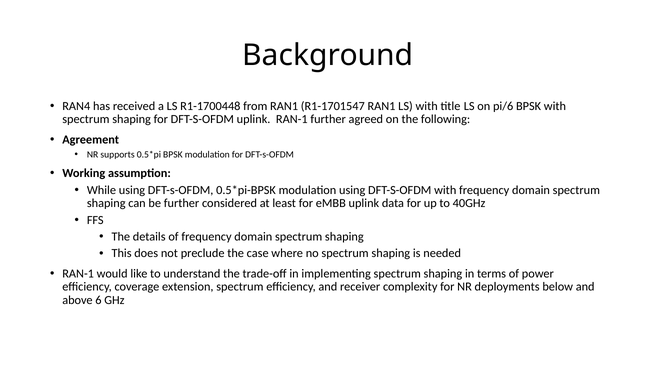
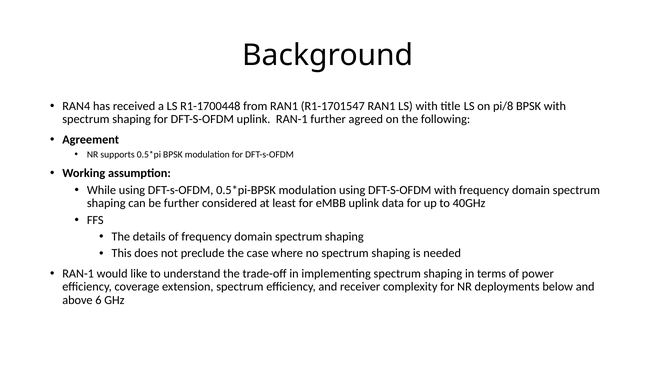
pi/6: pi/6 -> pi/8 (503, 106)
